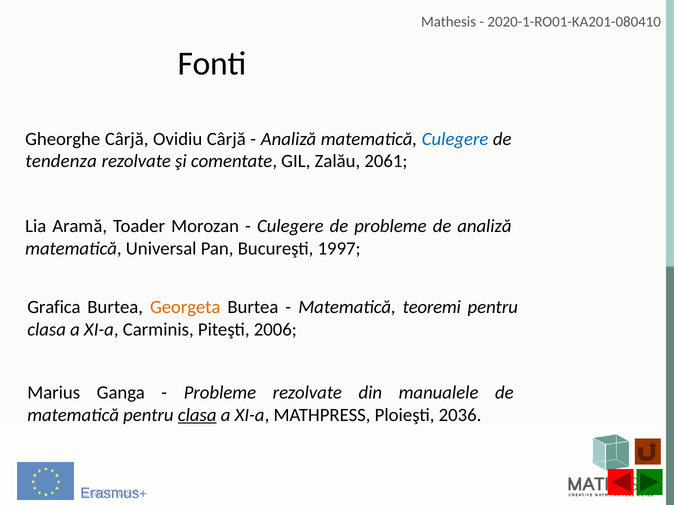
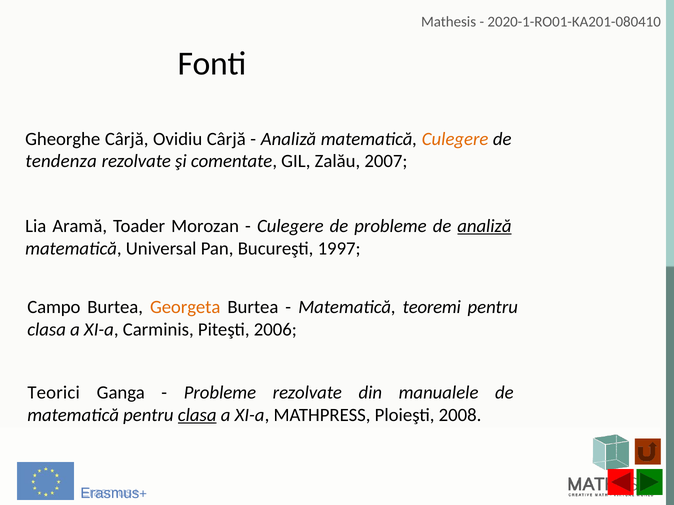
Culegere colour: blue -> orange (455, 139)
2061: 2061 -> 2007 (386, 161)
analiză underline: none -> present (484, 226)
Grafica: Grafica -> Campo (54, 307)
Marius: Marius -> Teorici (54, 393)
2036: 2036 -> 2008 (460, 416)
